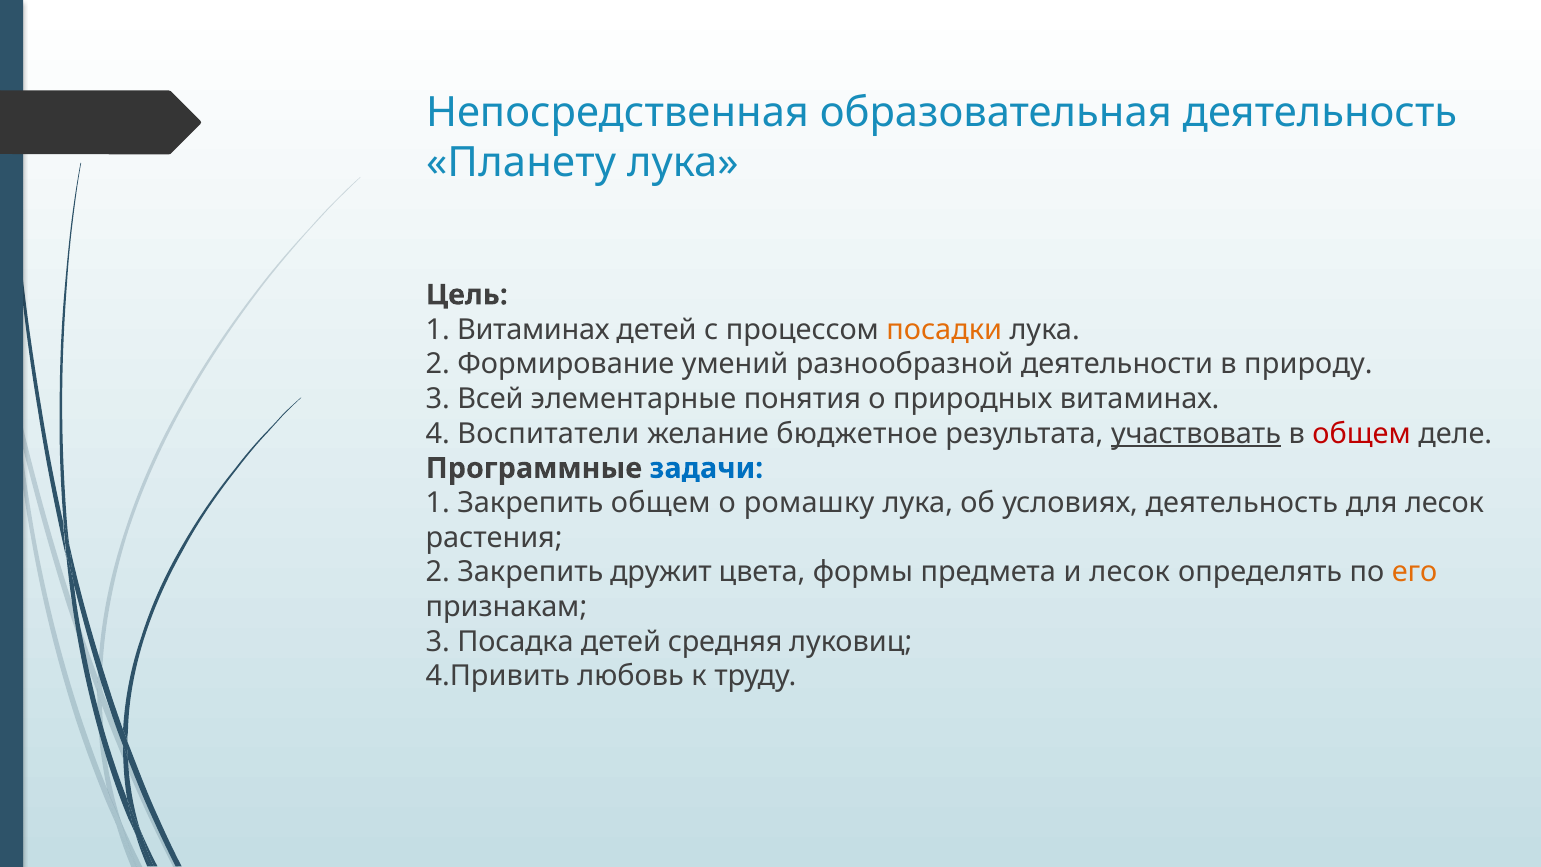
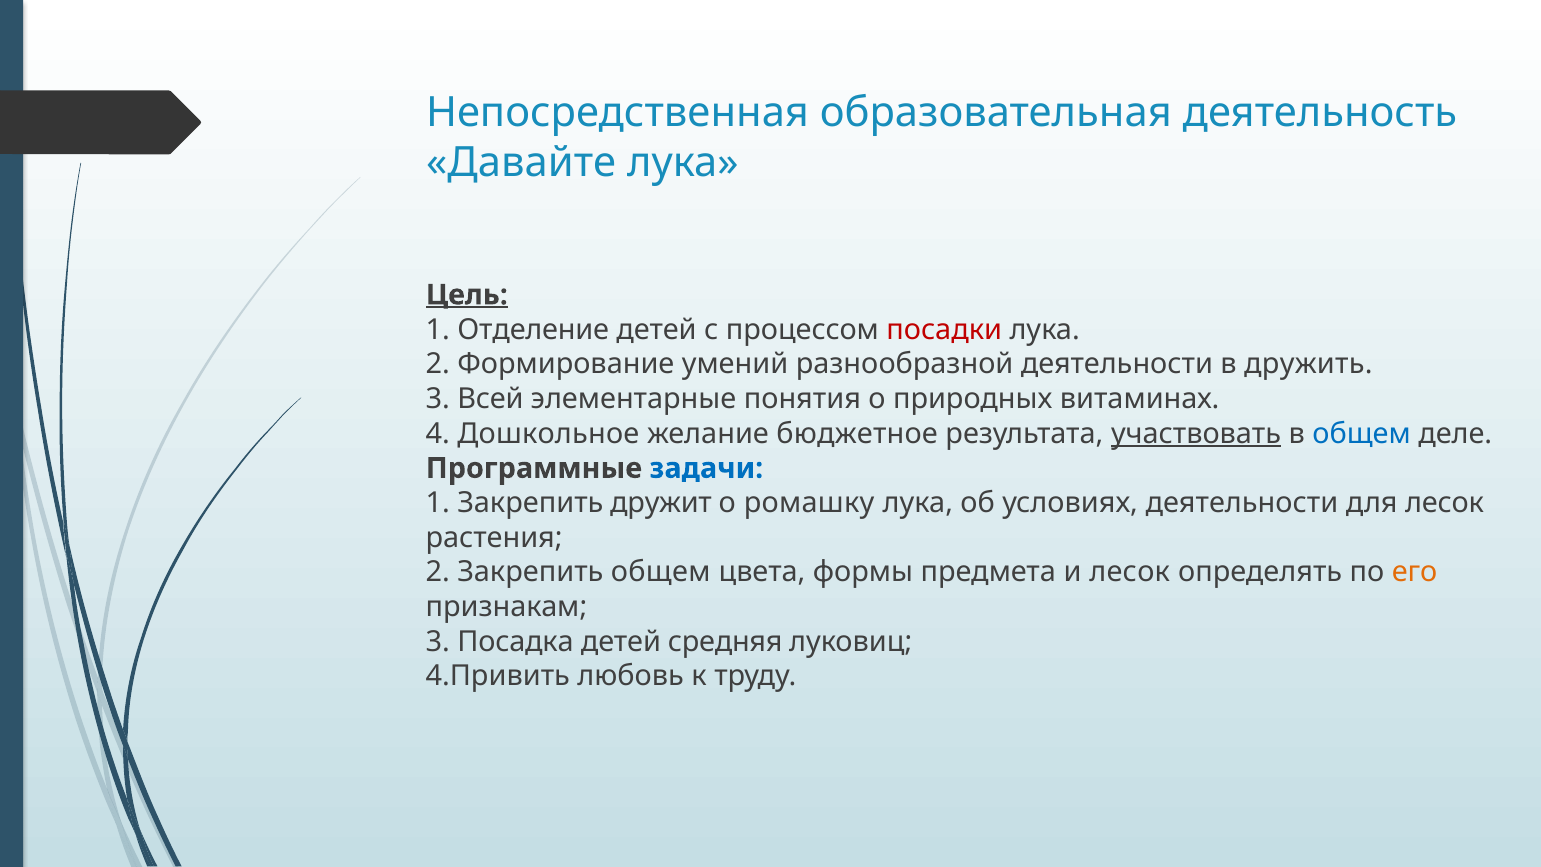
Планету: Планету -> Давайте (521, 163)
Цель underline: none -> present (467, 295)
1 Витаминах: Витаминах -> Отделение (533, 329)
посадки colour: orange -> red (944, 329)
природу: природу -> дружить (1308, 364)
Воспитатели: Воспитатели -> Дошкольное (548, 434)
общем colour: red -> blue (1362, 434)
Закрепить общем: общем -> дружит (661, 503)
условиях деятельность: деятельность -> деятельности (1242, 503)
Закрепить дружит: дружит -> общем (661, 572)
